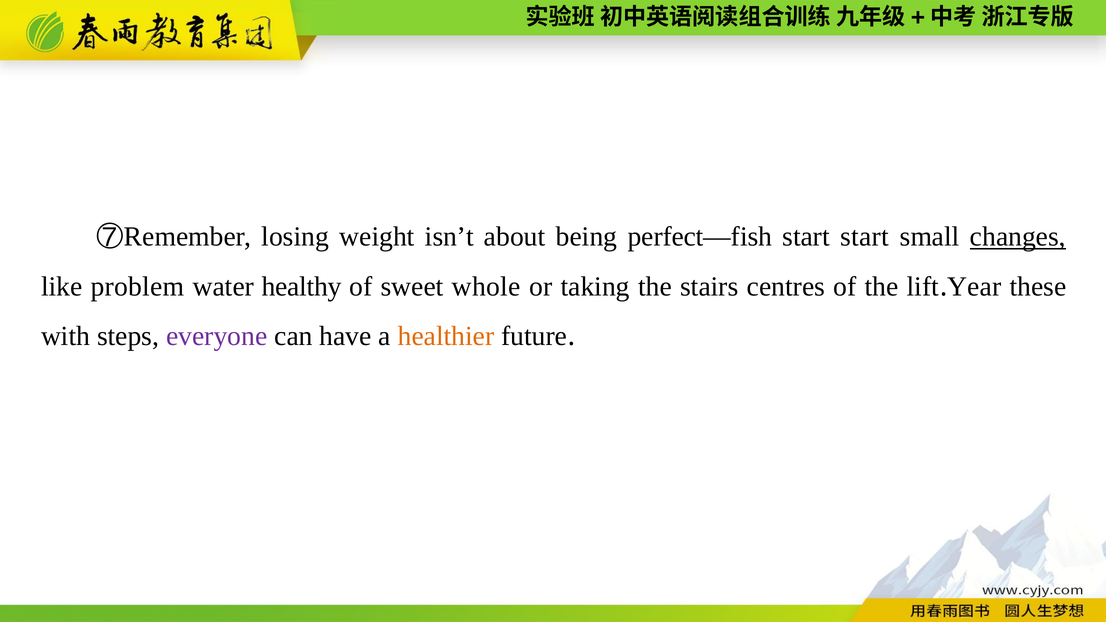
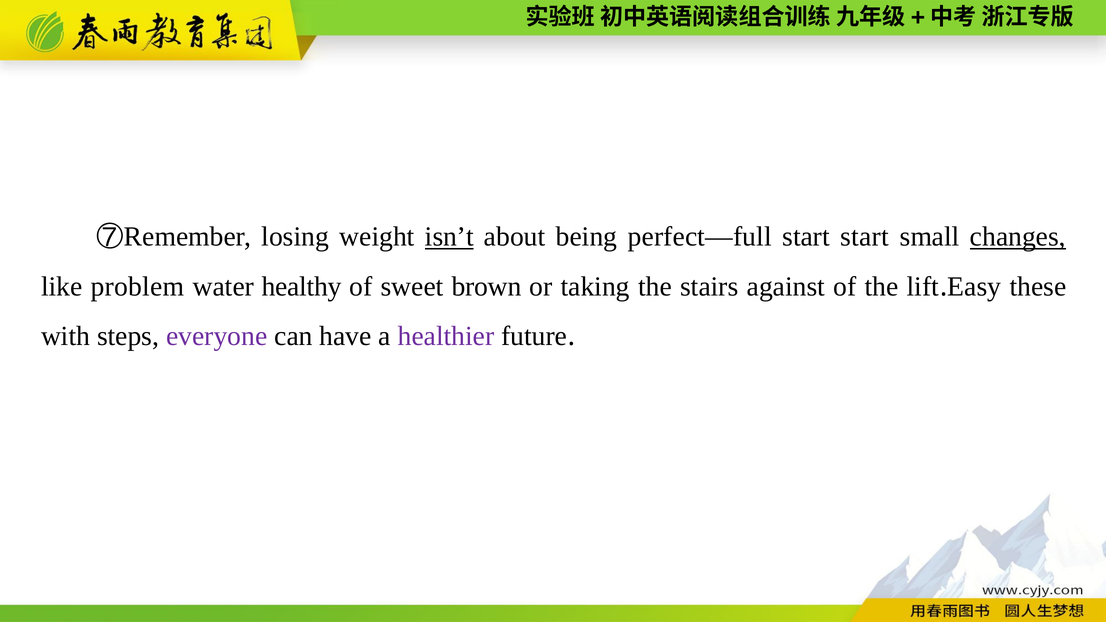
isn’t underline: none -> present (449, 237)
perfect—fish: perfect—fish -> perfect—full (700, 237)
whole: whole -> brown (487, 287)
centres: centres -> against (786, 287)
Year: Year -> Easy (974, 287)
healthier colour: orange -> purple (446, 336)
